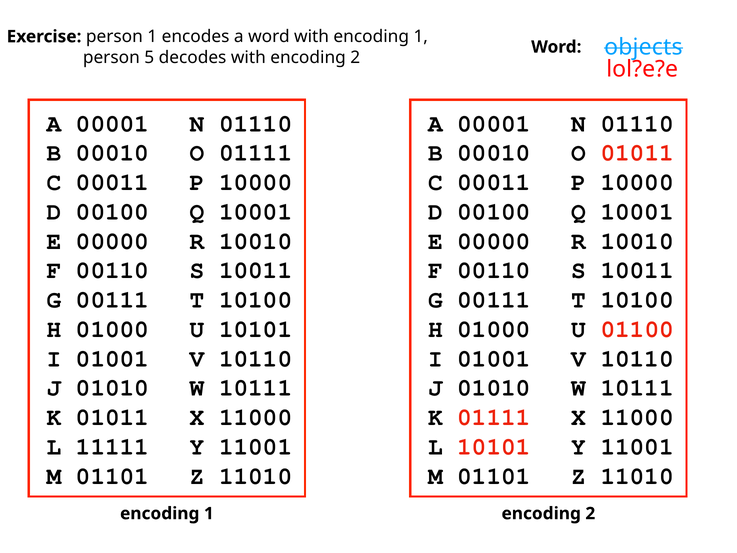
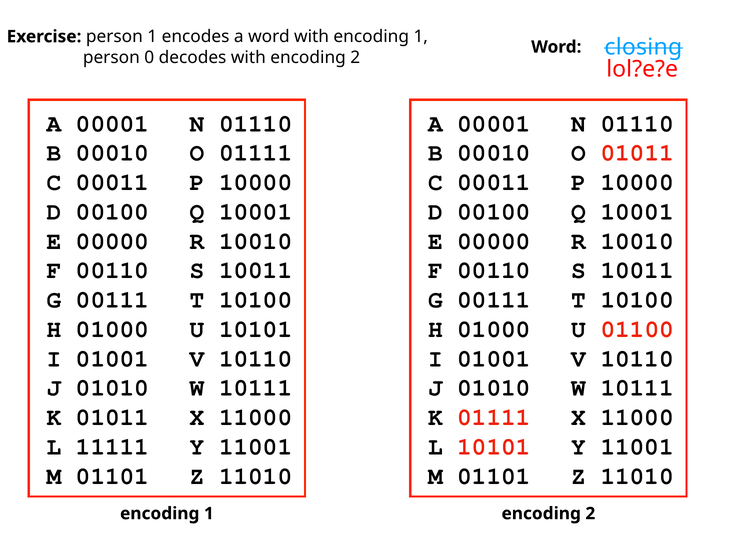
objects: objects -> closing (643, 47)
5: 5 -> 0 (149, 57)
